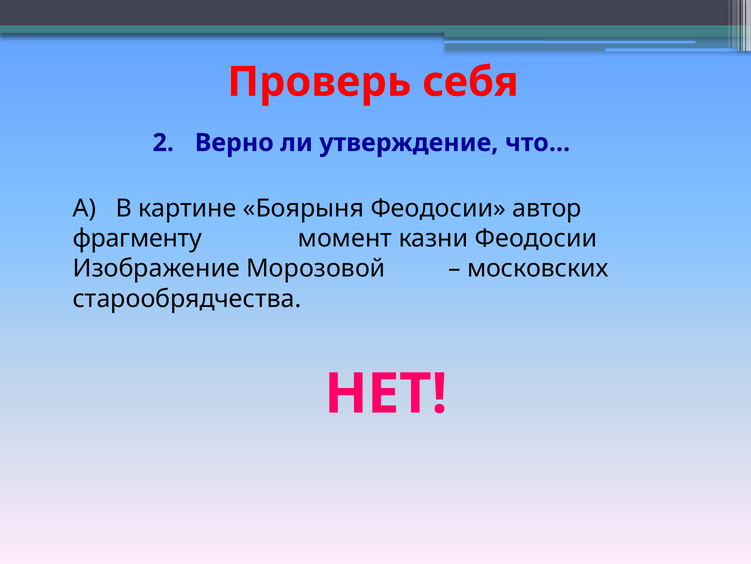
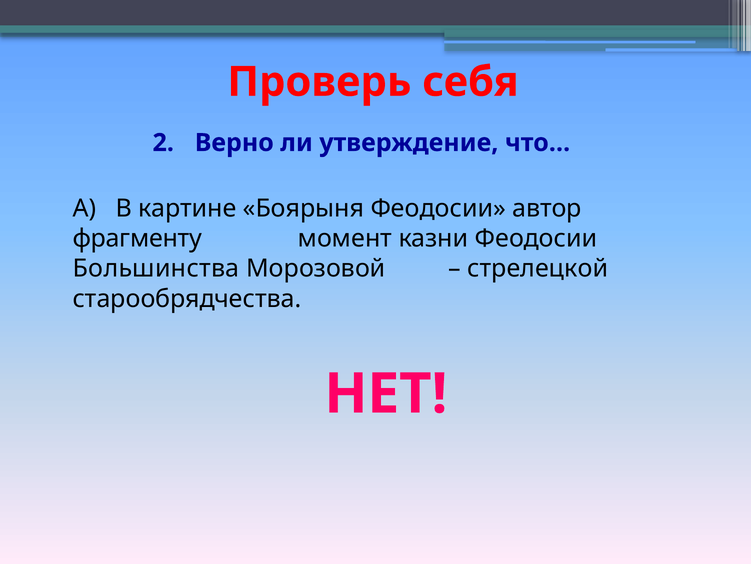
Изображение: Изображение -> Большинства (156, 268)
московских: московских -> стрелецкой (538, 268)
